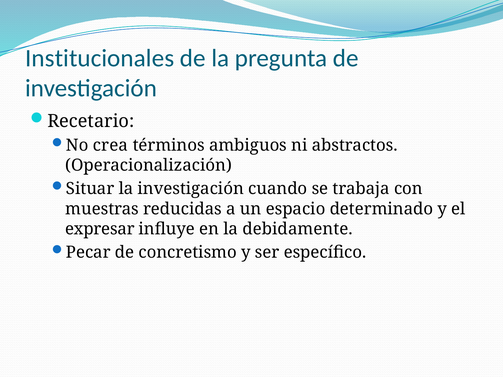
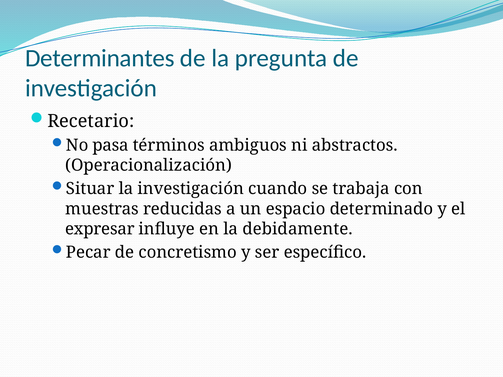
Institucionales: Institucionales -> Determinantes (100, 58)
crea: crea -> pasa (111, 145)
